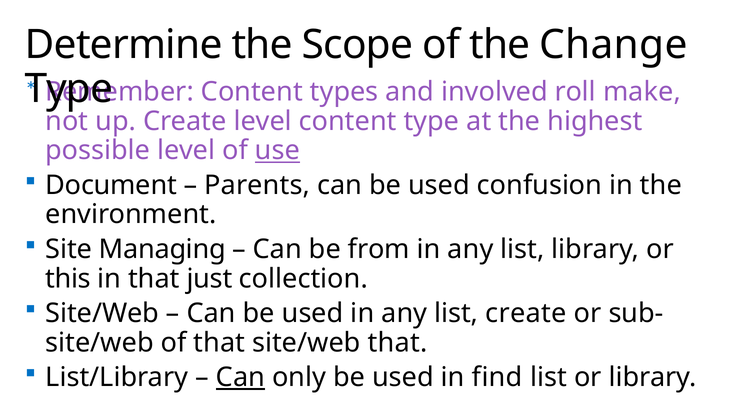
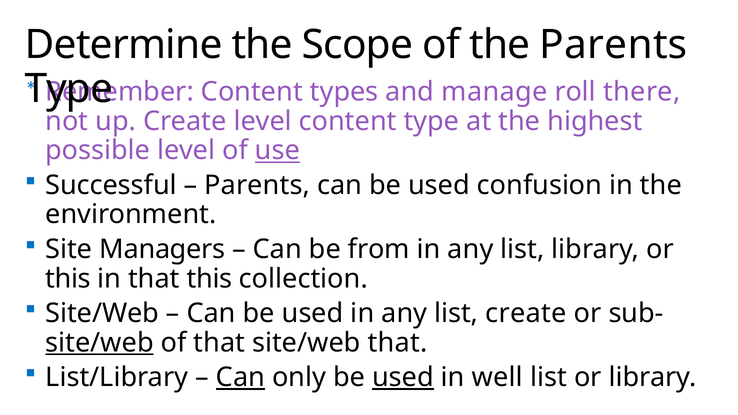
the Change: Change -> Parents (613, 45)
involved: involved -> manage (494, 92)
make: make -> there (642, 92)
Document: Document -> Successful (111, 185)
Managing: Managing -> Managers (162, 249)
that just: just -> this (209, 279)
site/web underline: none -> present (100, 343)
used underline: none -> present (403, 377)
find: find -> well (497, 377)
